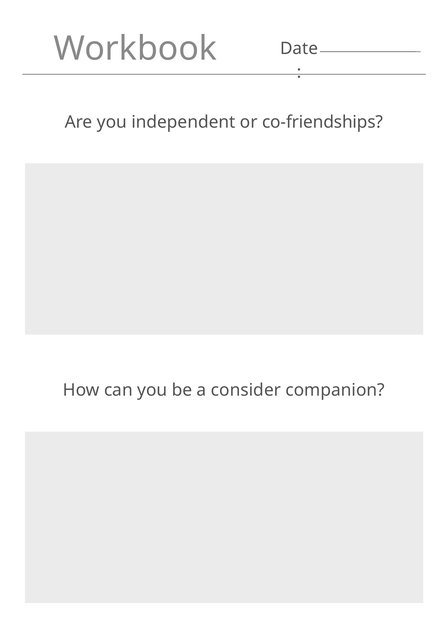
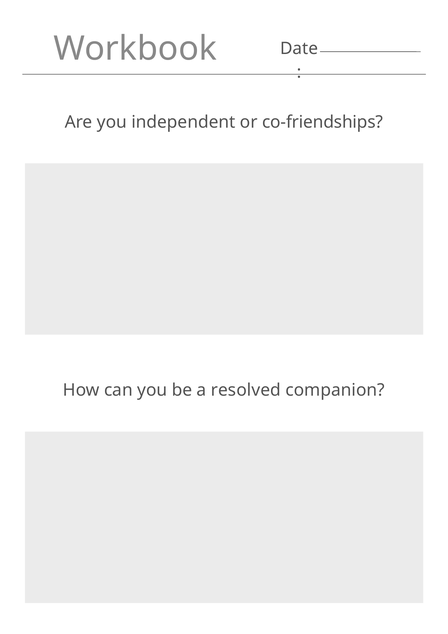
consider: consider -> resolved (246, 390)
